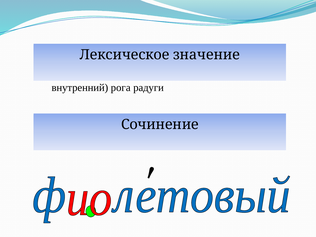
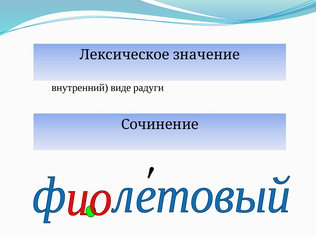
рога: рога -> виде (121, 88)
